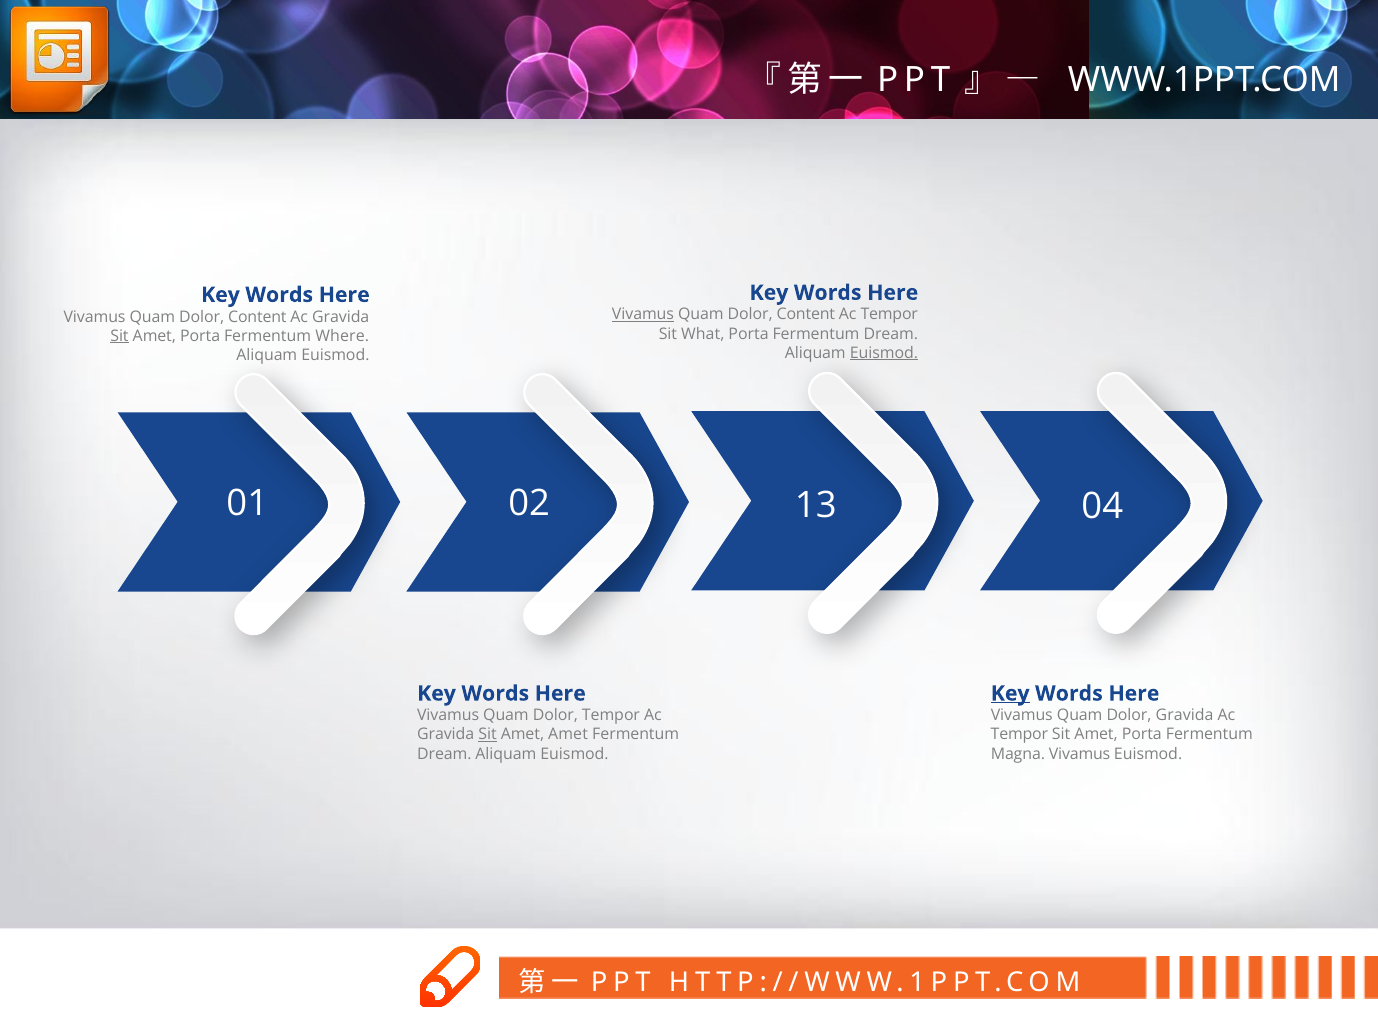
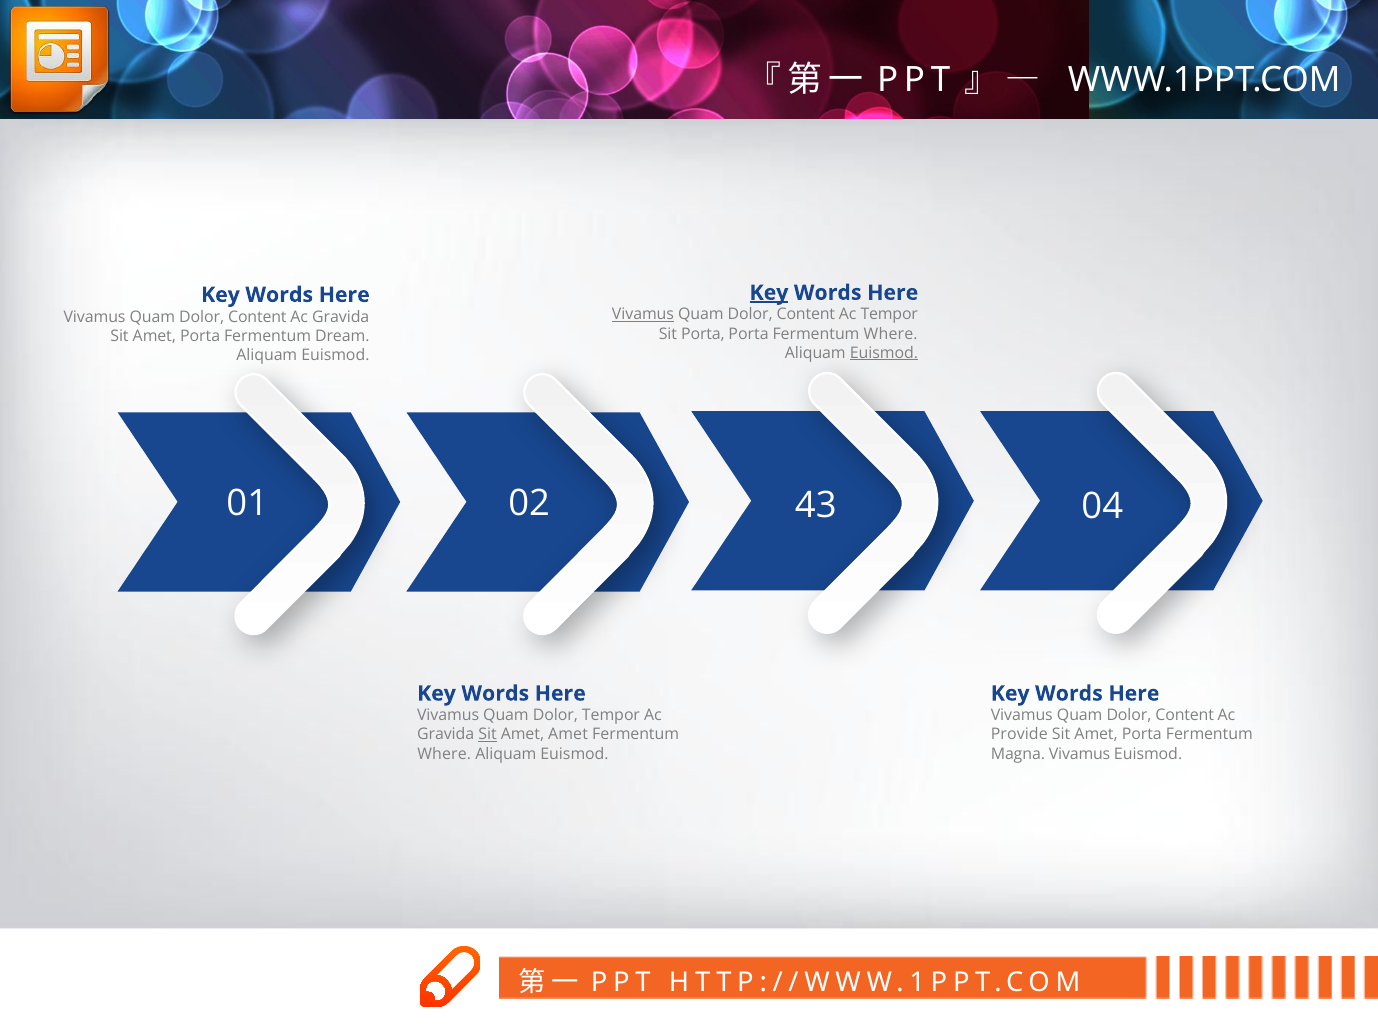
Key underline: none -> present (769, 293)
Sit What: What -> Porta (703, 334)
Porta Fermentum Dream: Dream -> Where (891, 334)
Sit underline: present -> none (119, 336)
Where: Where -> Dream (342, 336)
13: 13 -> 43 (816, 505)
Key underline: present -> none (1010, 693)
Gravida: Gravida -> Content (1185, 715)
Tempor: Tempor -> Provide (1019, 734)
Dream: Dream -> Where (444, 753)
